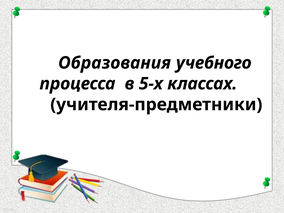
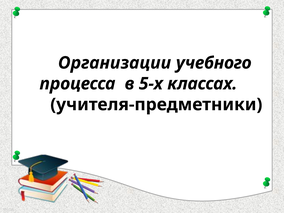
Образования: Образования -> Организации (115, 63)
